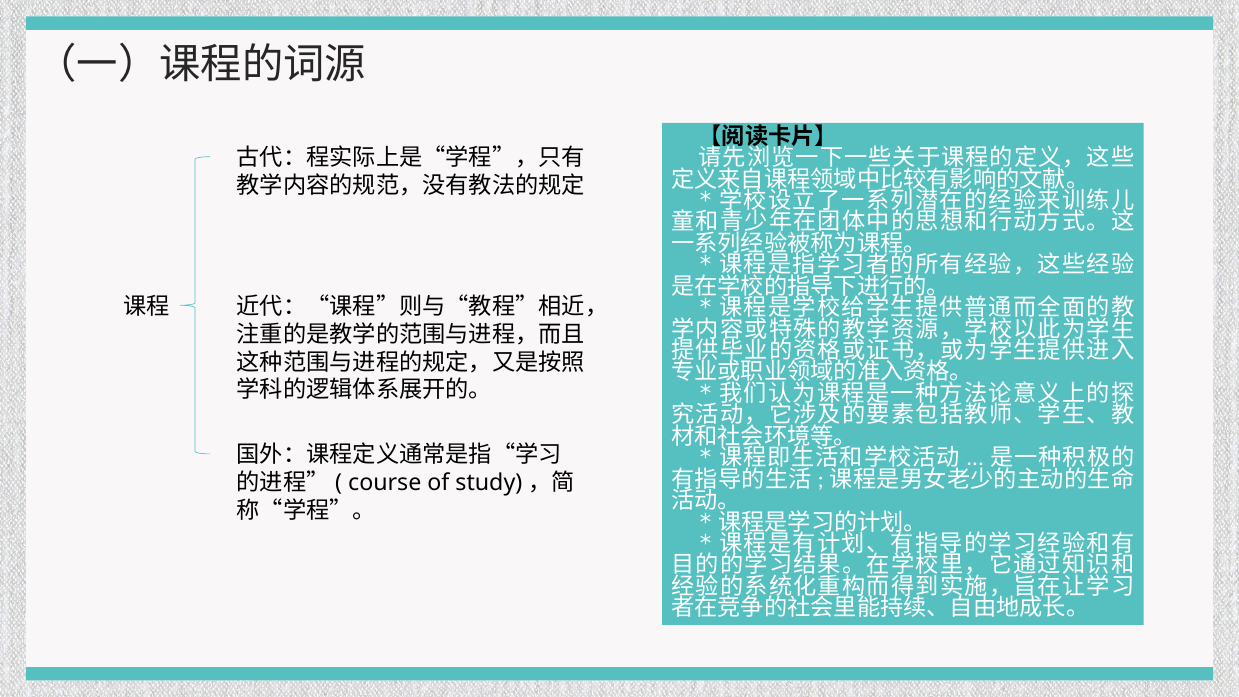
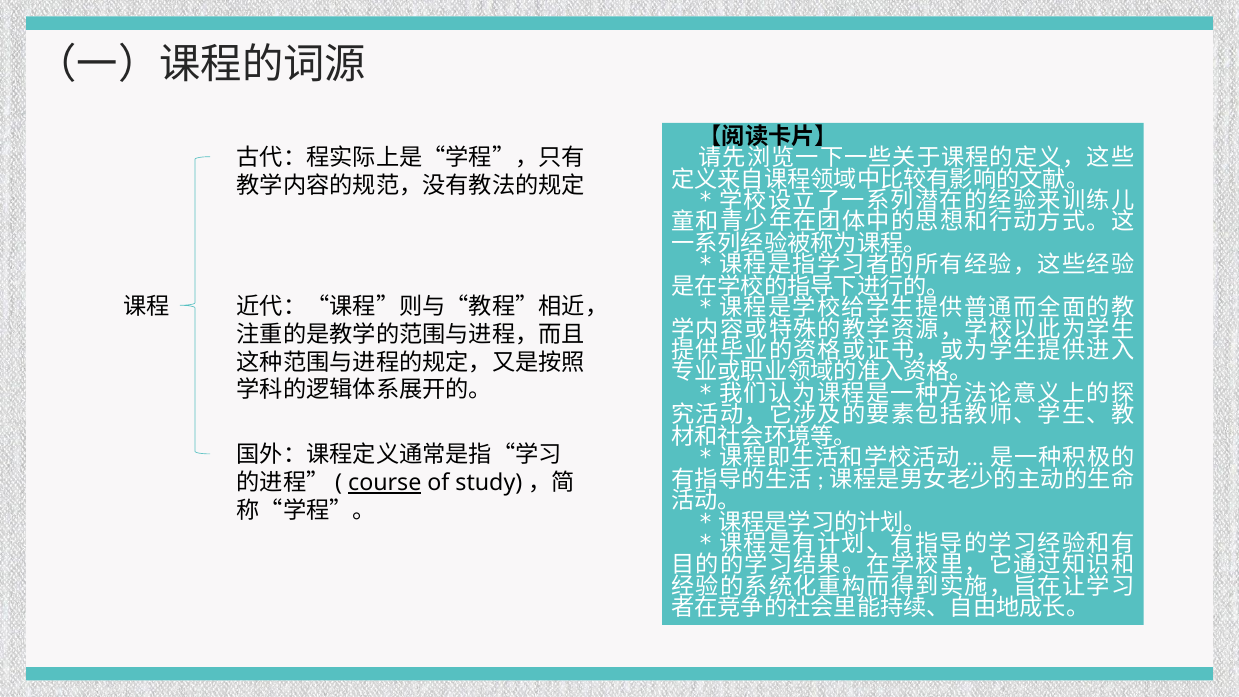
course underline: none -> present (385, 483)
